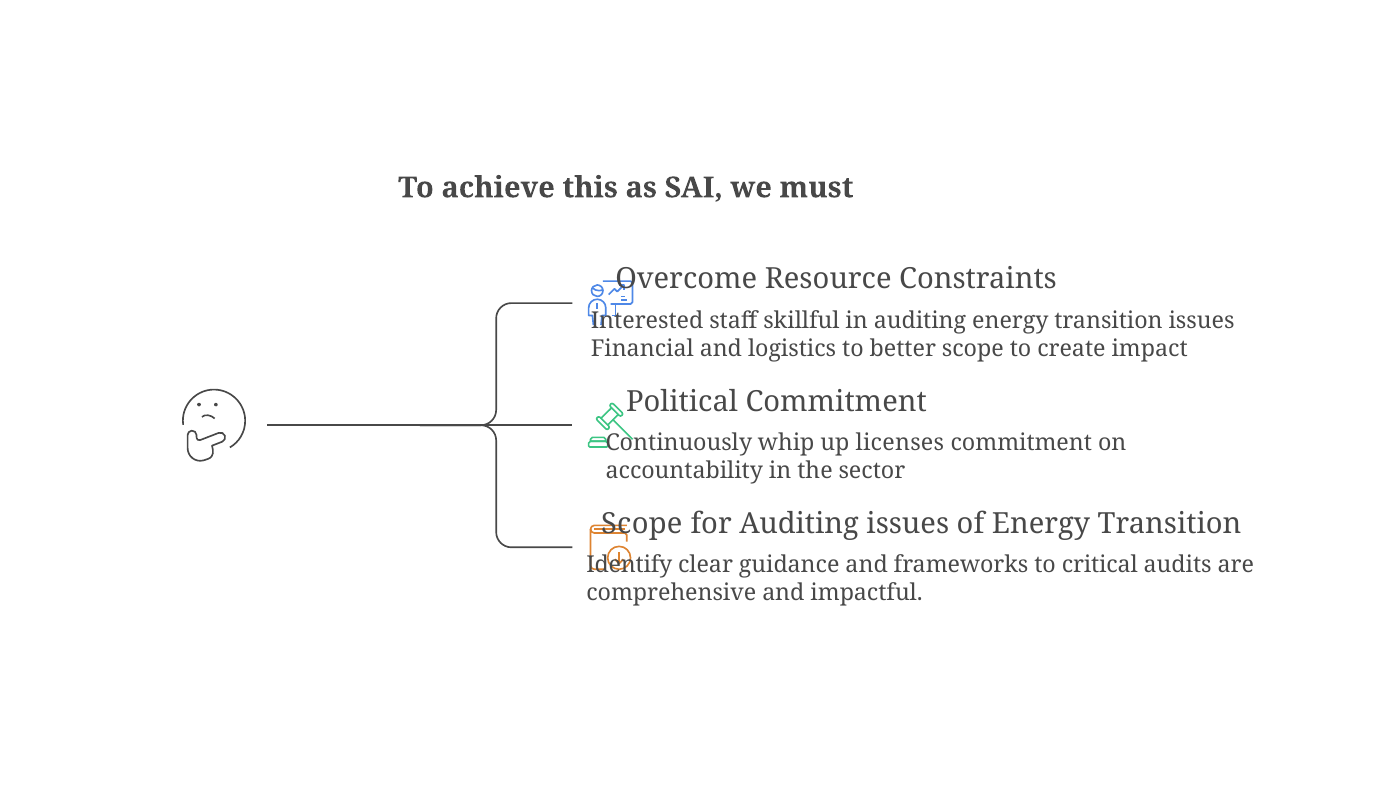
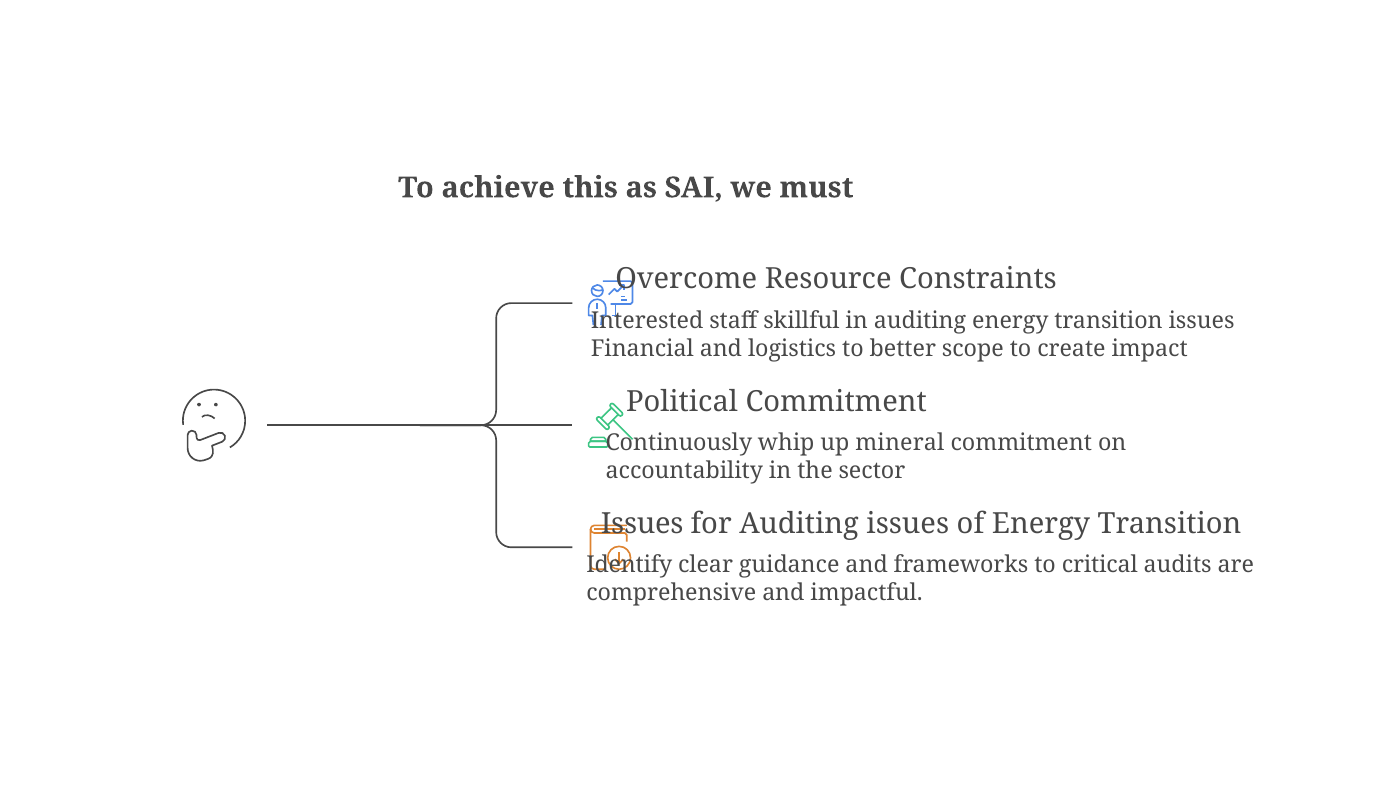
licenses: licenses -> mineral (900, 442)
Scope: Scope -> Issues (642, 523)
